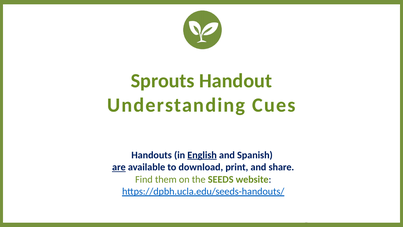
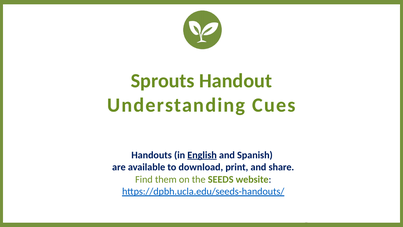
are underline: present -> none (119, 167)
